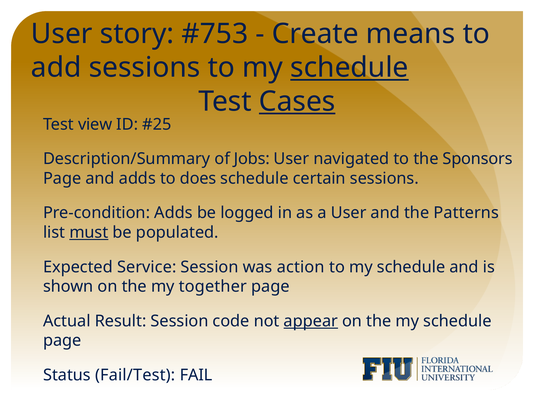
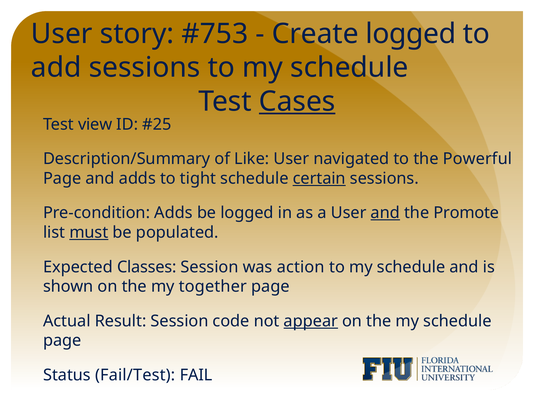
Create means: means -> logged (411, 34)
schedule underline: present -> none (349, 68)
Jobs: Jobs -> Like (252, 159)
Sponsors: Sponsors -> Powerful (477, 159)
does: does -> tight (198, 178)
certain underline: none -> present (319, 178)
and underline: none -> present (385, 213)
Patterns: Patterns -> Promote (466, 213)
Service: Service -> Classes (147, 267)
